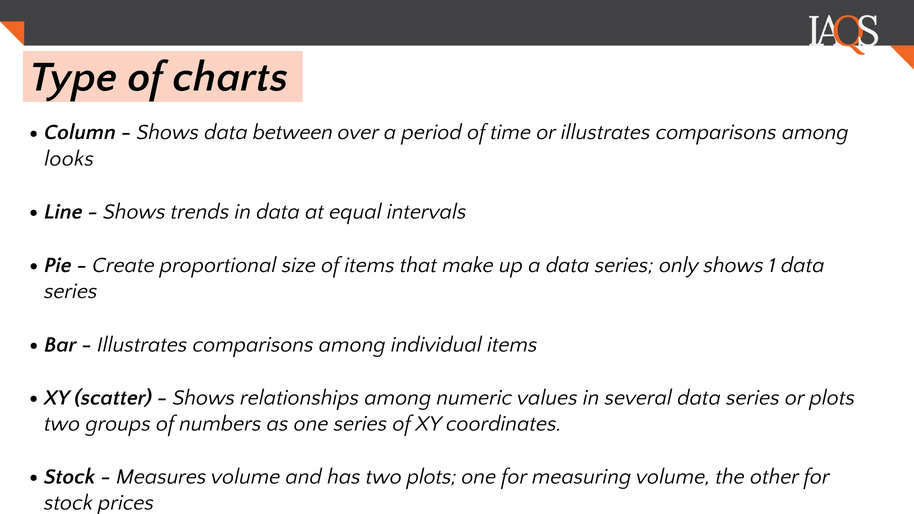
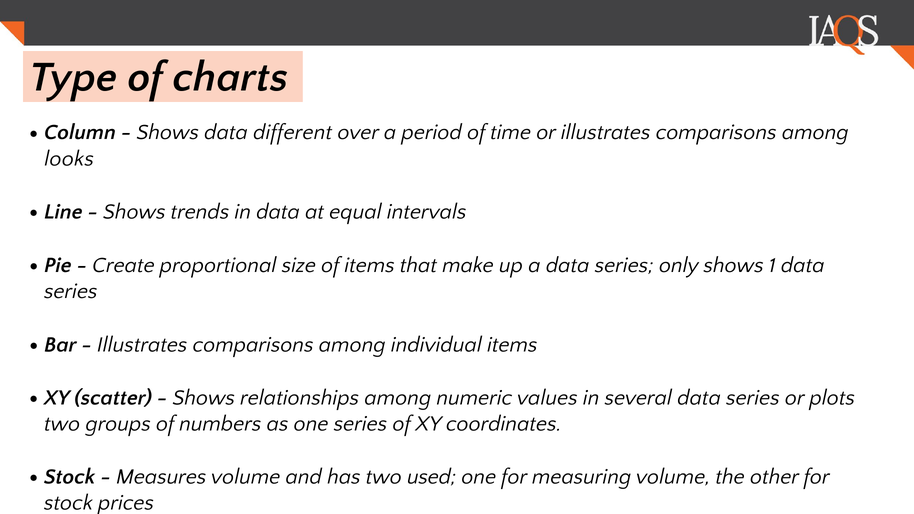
between: between -> different (293, 132)
two plots: plots -> used (432, 477)
